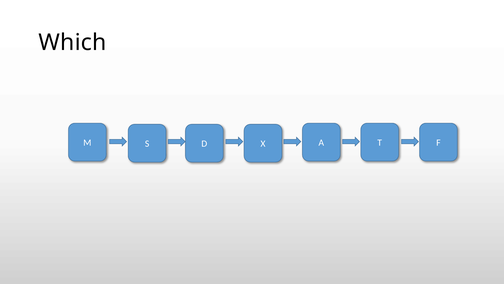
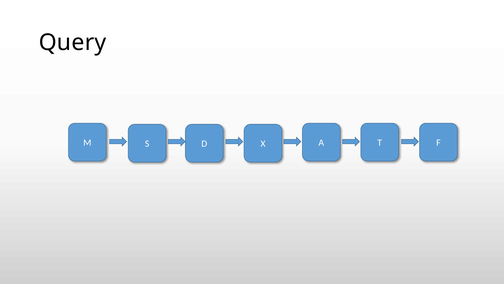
Which: Which -> Query (72, 42)
